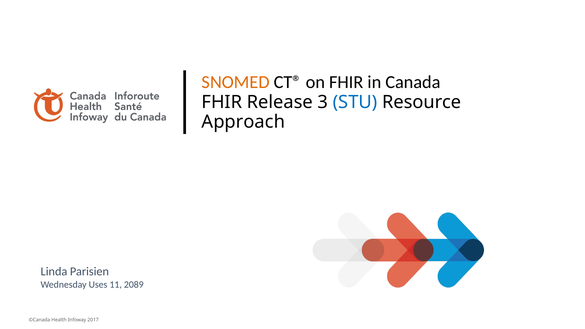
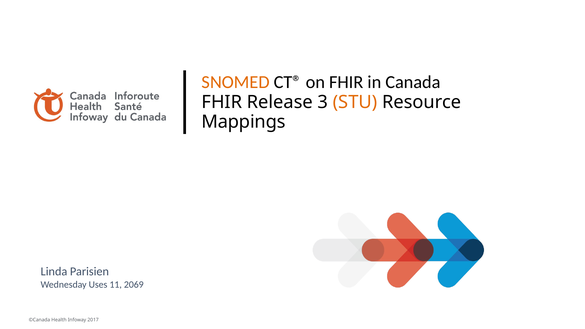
STU colour: blue -> orange (355, 102)
Approach: Approach -> Mappings (243, 122)
2089: 2089 -> 2069 (134, 285)
